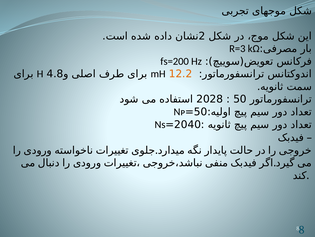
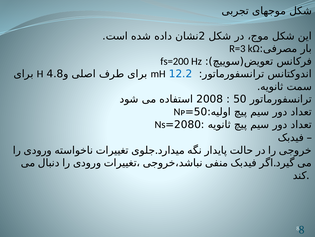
12.2 colour: orange -> blue (181, 74)
2028: 2028 -> 2008 (210, 99)
2040: 2040 -> 2080 (188, 124)
